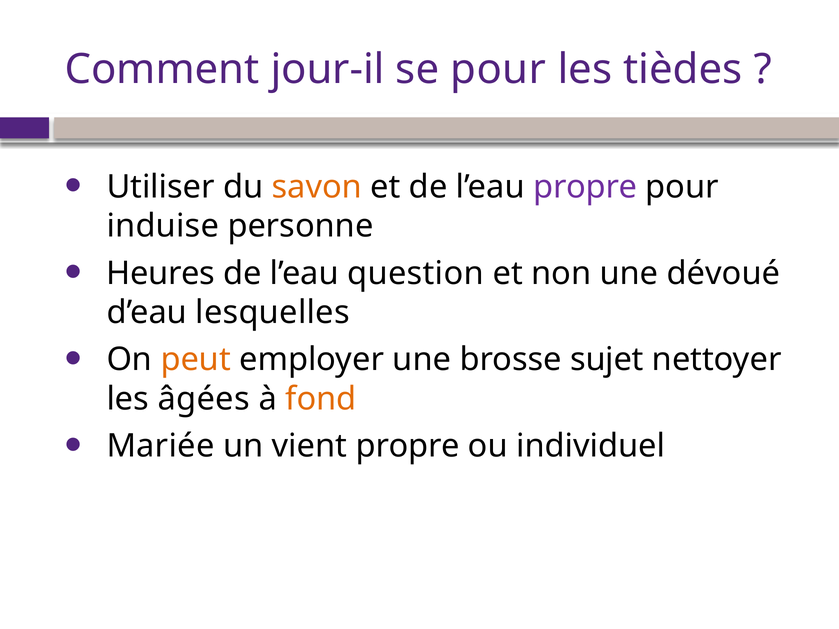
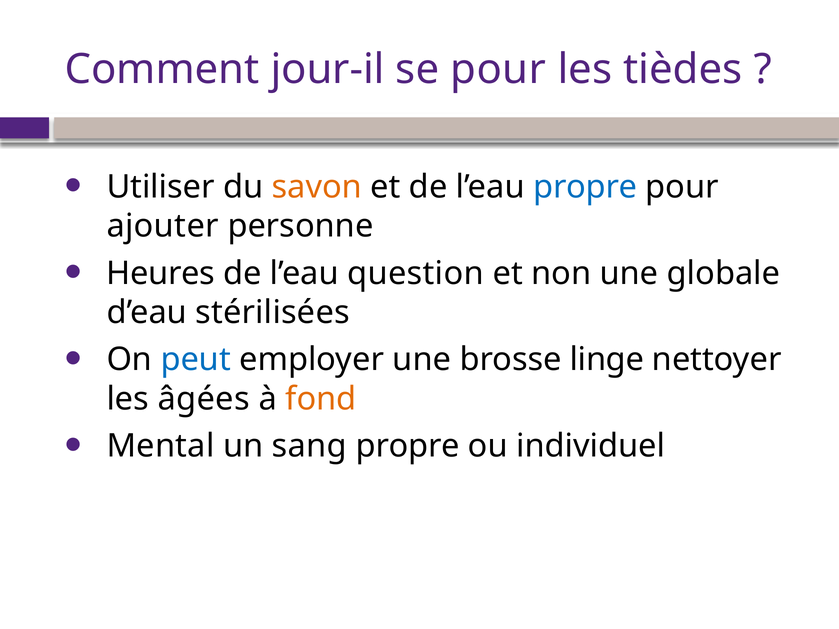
propre colour: purple -> blue (585, 187)
induise: induise -> ajouter (163, 226)
dévoué: dévoué -> globale (724, 273)
lesquelles: lesquelles -> stérilisées (273, 313)
peut colour: orange -> blue (196, 360)
sujet: sujet -> linge (607, 360)
Mariée: Mariée -> Mental (160, 446)
vient: vient -> sang (309, 446)
